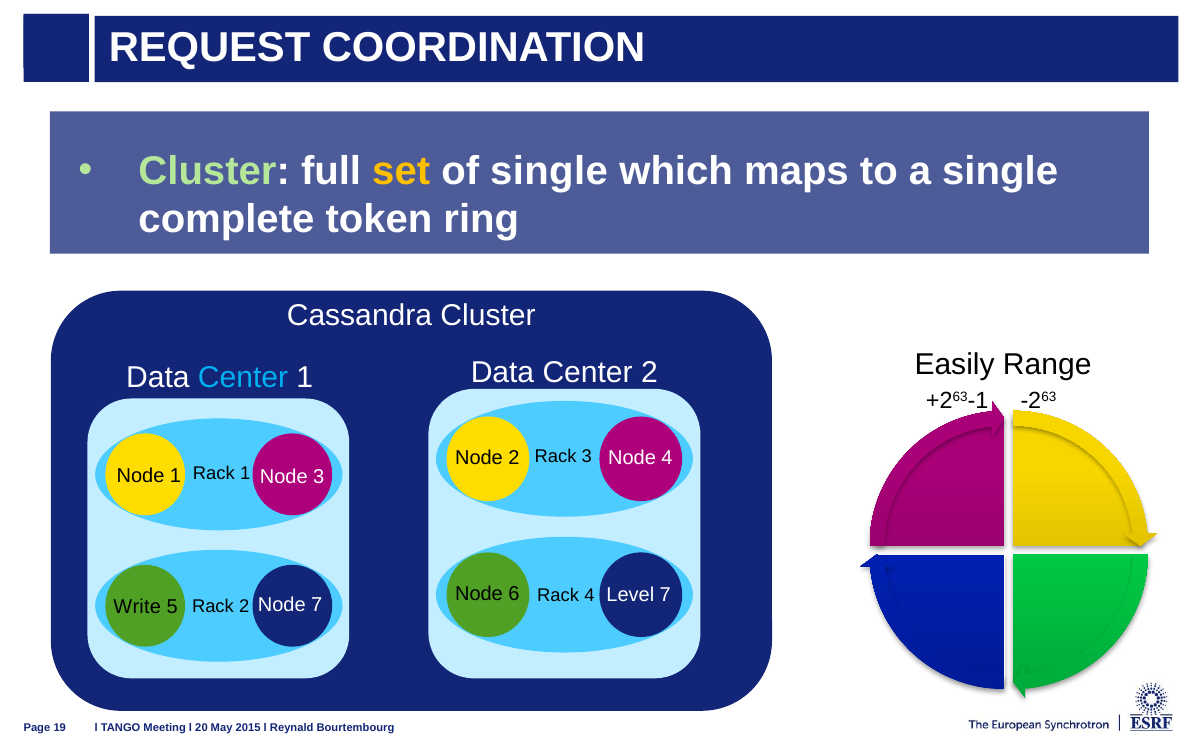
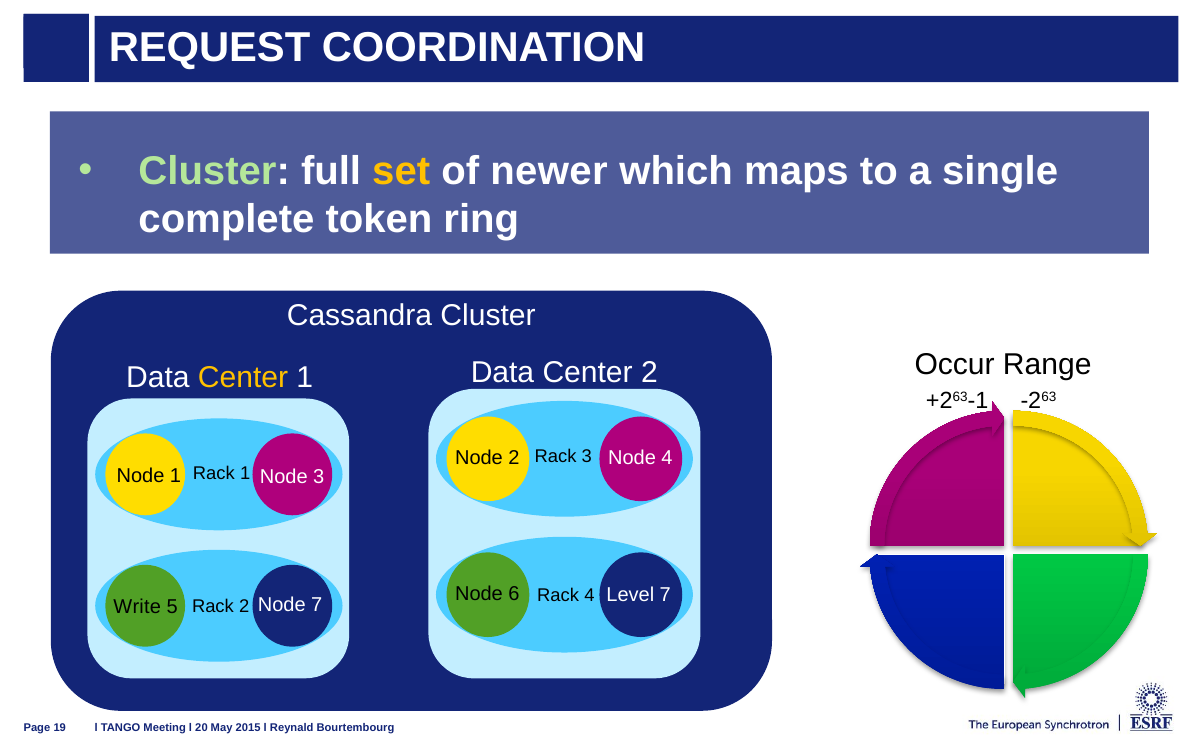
of single: single -> newer (549, 171)
Easily: Easily -> Occur (955, 364)
Center colour: light blue -> yellow (243, 378)
